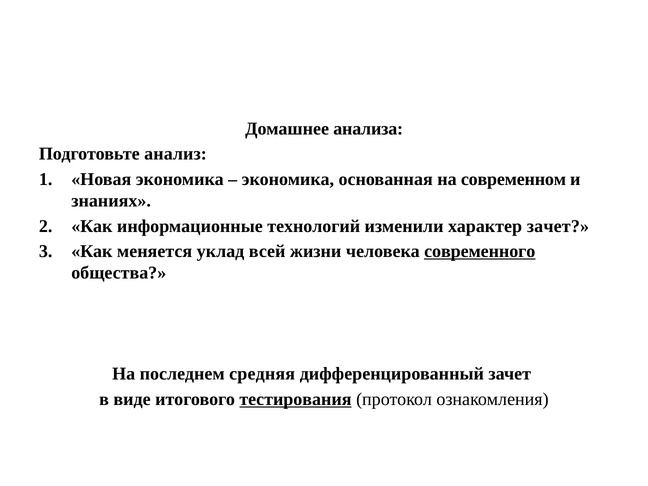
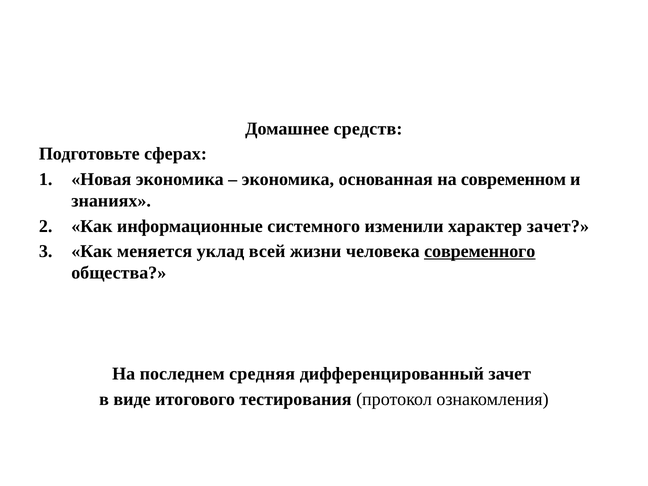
анализа: анализа -> средств (368, 129)
анализ: анализ -> сферах (176, 154)
технологий: технологий -> системного (314, 226)
тестирования underline: present -> none (295, 399)
